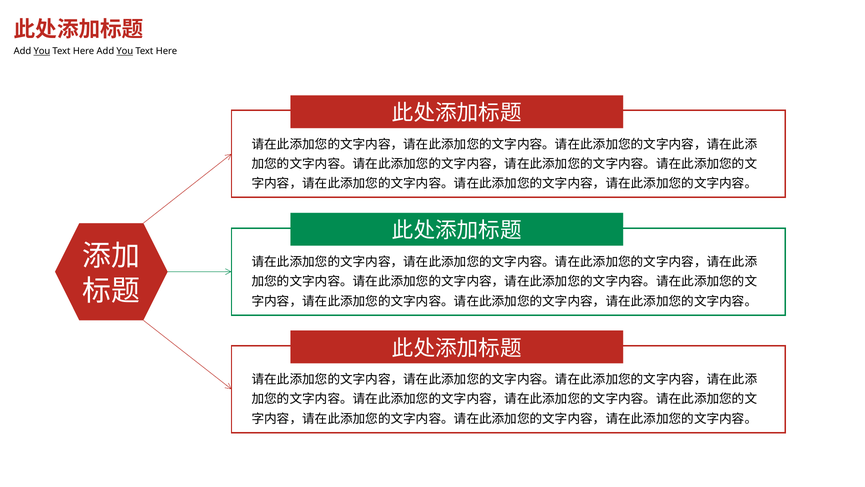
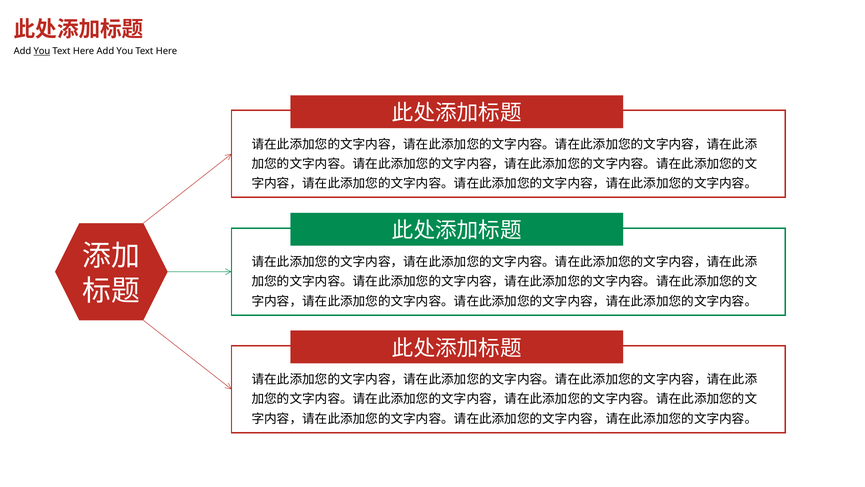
You underline: present -> none (125, 51)
